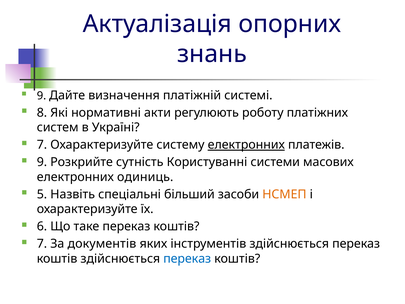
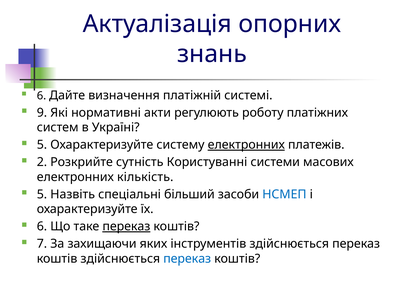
9: 9 -> 6 (41, 96)
8: 8 -> 9 (42, 113)
7: 7 -> 5 (42, 145)
9: 9 -> 2 (42, 162)
одиниць: одиниць -> кількість (145, 177)
НСМЕП colour: orange -> blue (284, 194)
переказ underline: none -> present (126, 226)
документів: документів -> захищаючи (102, 244)
